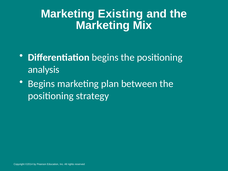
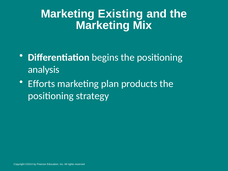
Begins: Begins -> Efforts (41, 84)
between: between -> products (139, 84)
